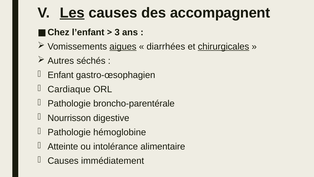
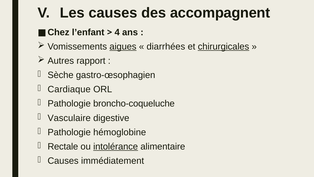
Les underline: present -> none (72, 13)
3: 3 -> 4 (117, 32)
séchés: séchés -> rapport (91, 61)
Enfant: Enfant -> Sèche (61, 75)
broncho-parentérale: broncho-parentérale -> broncho-coqueluche (134, 103)
Nourrisson: Nourrisson -> Vasculaire (69, 118)
Atteinte: Atteinte -> Rectale (63, 146)
intolérance underline: none -> present (116, 146)
